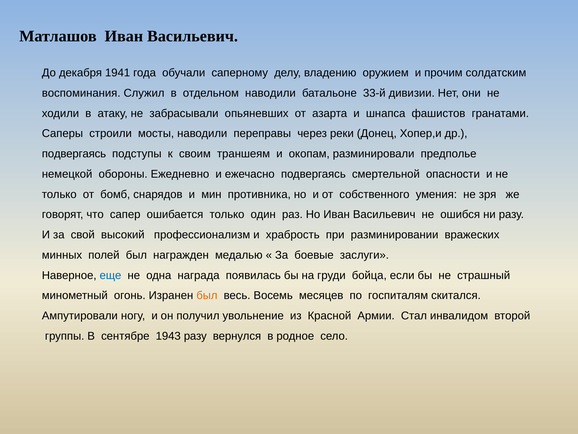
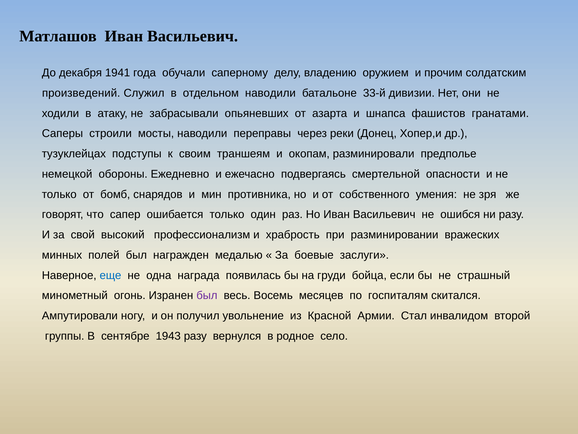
воспоминания: воспоминания -> произведений (81, 93)
подвергаясь: подвергаясь -> тузуклейцах (74, 154)
был colour: orange -> purple (207, 295)
